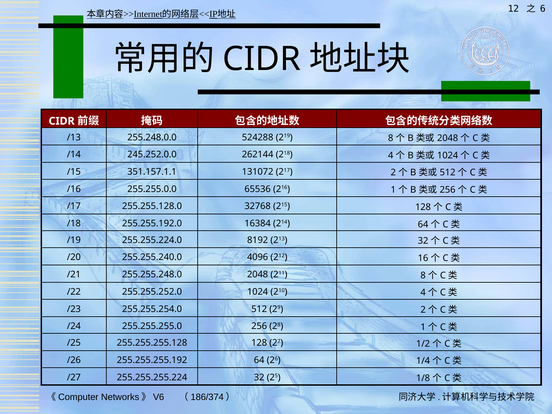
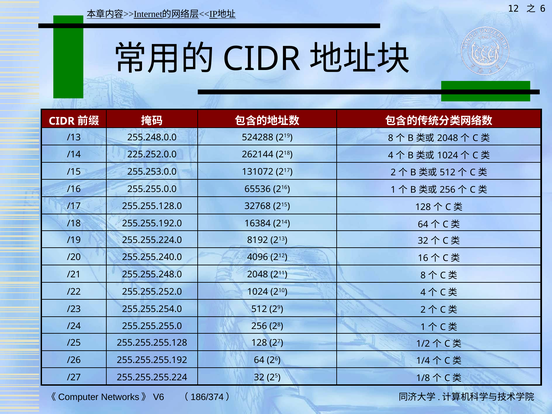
245.252.0.0: 245.252.0.0 -> 225.252.0.0 (152, 155)
351.157.1.1: 351.157.1.1 -> 255.253.0.0 (152, 172)
